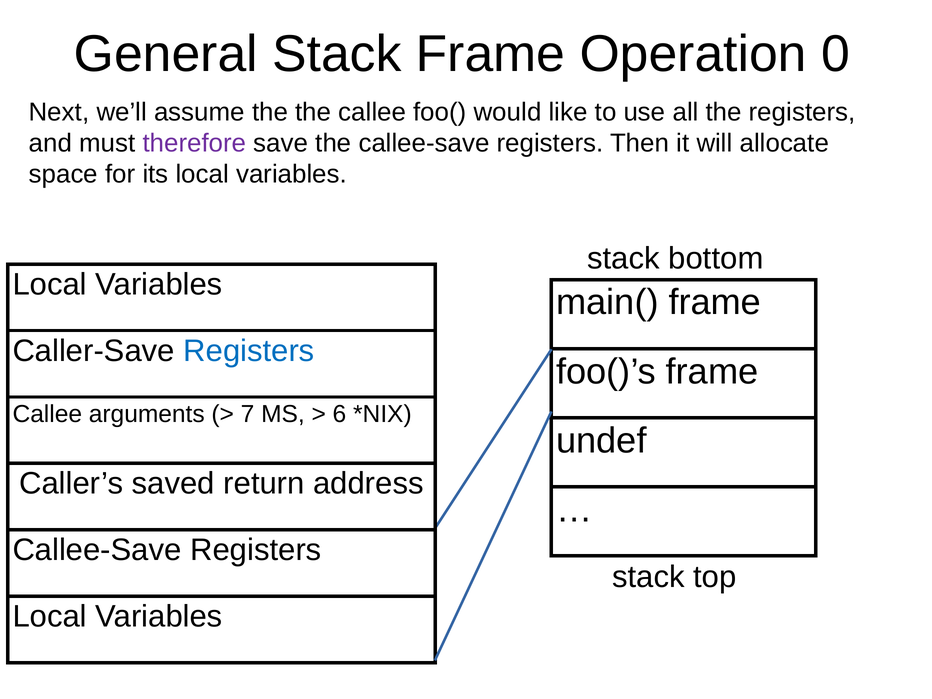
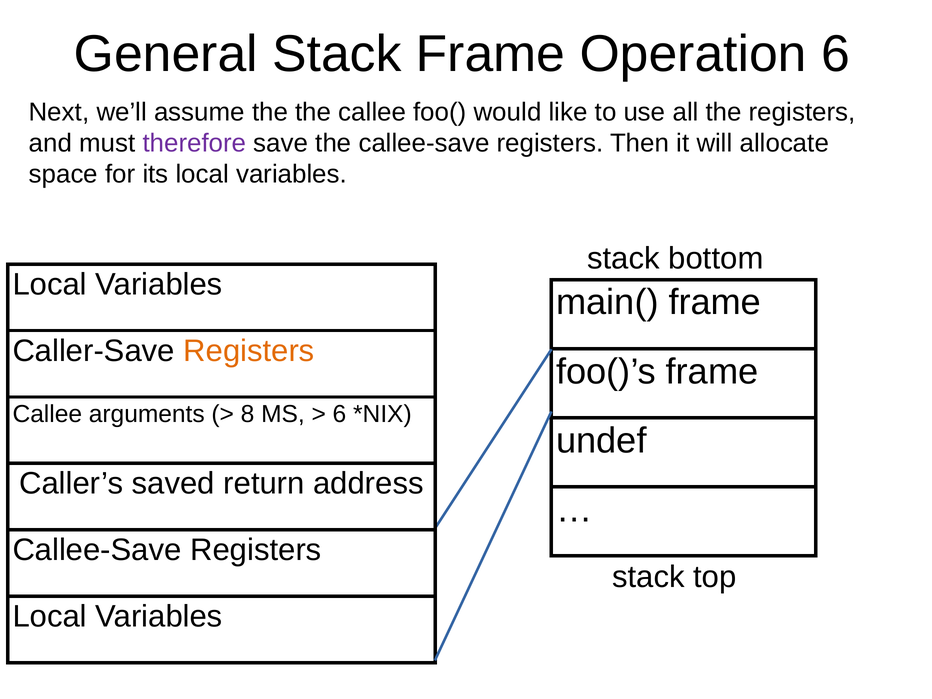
Operation 0: 0 -> 6 (835, 54)
Registers colour: blue -> orange (249, 351)
7: 7 -> 8 (247, 414)
